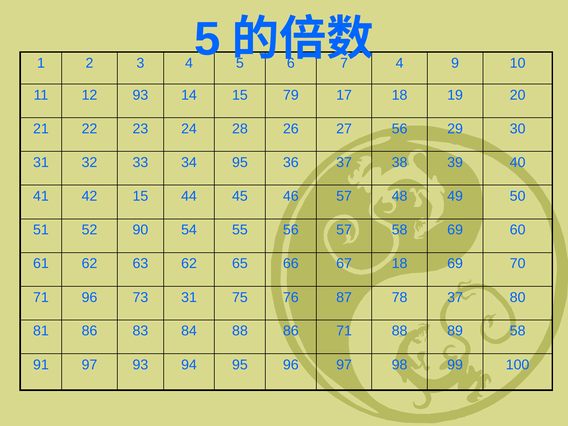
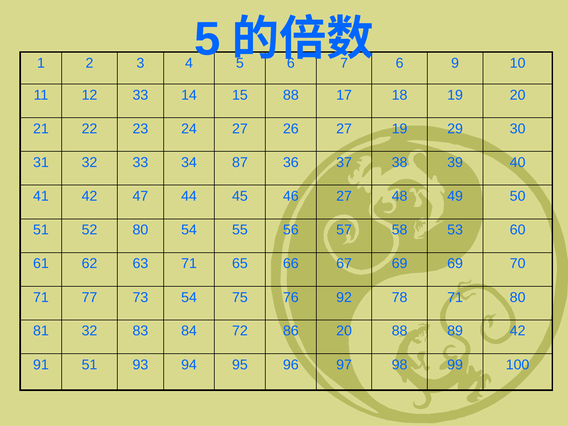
4: 4 -> 6 (400, 63)
12 93: 93 -> 33 (140, 95)
15 79: 79 -> 88 (291, 95)
24 28: 28 -> 27 (240, 129)
27 56: 56 -> 19 (400, 129)
34 95: 95 -> 87 (240, 162)
42 15: 15 -> 47 (140, 196)
46 57: 57 -> 27 (344, 196)
52 90: 90 -> 80 (140, 230)
58 69: 69 -> 53 (455, 230)
63 62: 62 -> 71 (189, 264)
67 18: 18 -> 69 (400, 264)
71 96: 96 -> 77 (90, 297)
73 31: 31 -> 54 (189, 297)
87: 87 -> 92 (344, 297)
78 37: 37 -> 71 (455, 297)
81 86: 86 -> 32 (90, 331)
84 88: 88 -> 72 (240, 331)
86 71: 71 -> 20 (344, 331)
89 58: 58 -> 42 (518, 331)
91 97: 97 -> 51 (90, 365)
